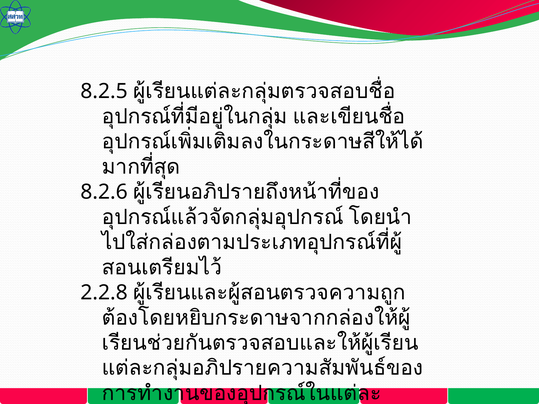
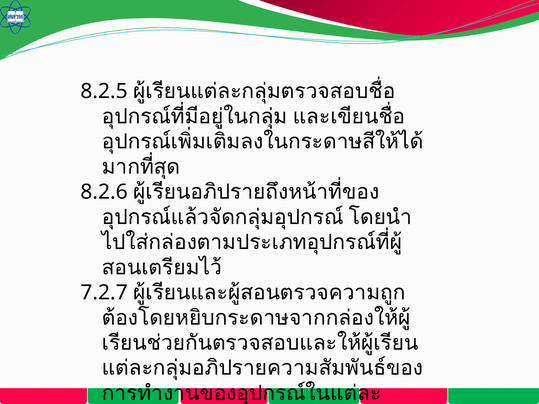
2.2.8: 2.2.8 -> 7.2.7 (104, 293)
